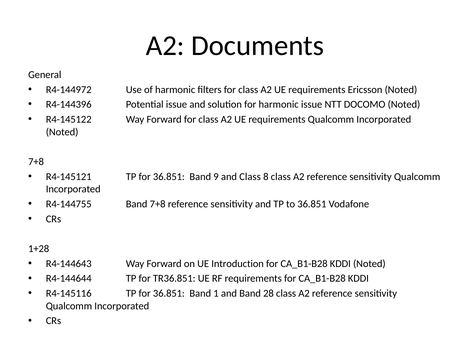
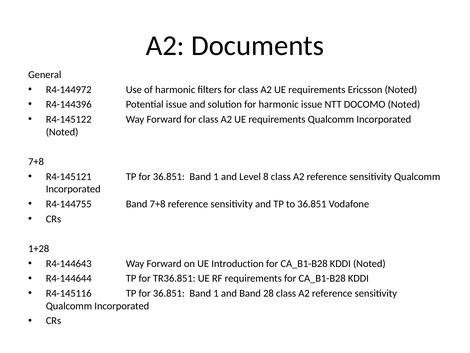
9: 9 -> 1 (216, 176)
and Class: Class -> Level (250, 176)
